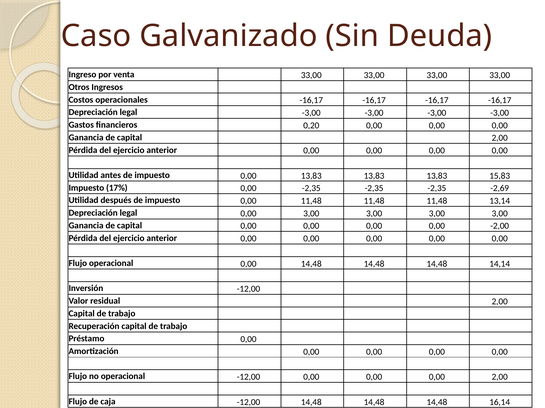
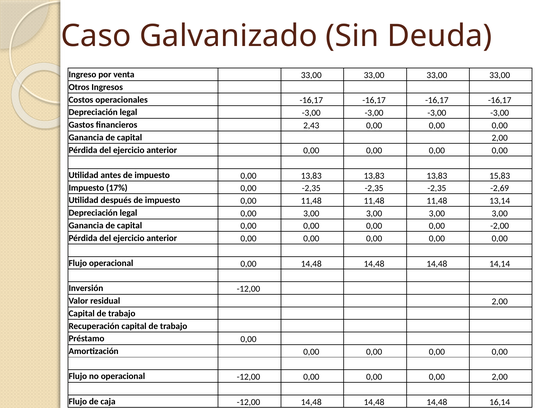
0,20: 0,20 -> 2,43 (311, 126)
